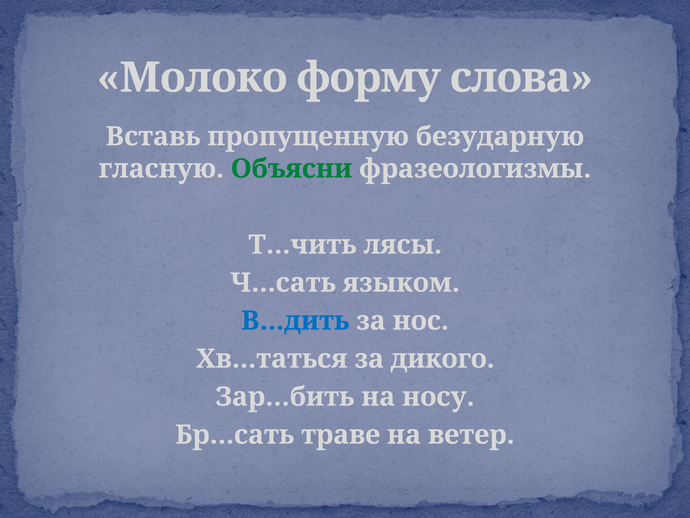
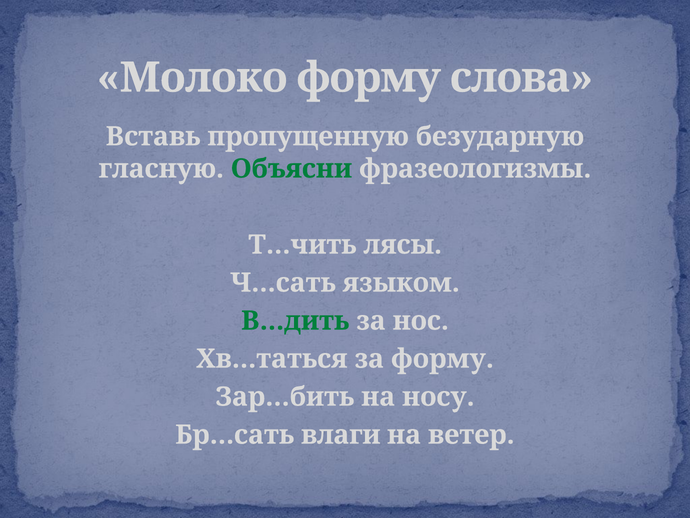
В…дить colour: blue -> green (295, 320)
за дикого: дикого -> форму (442, 358)
траве: траве -> влаги (341, 434)
